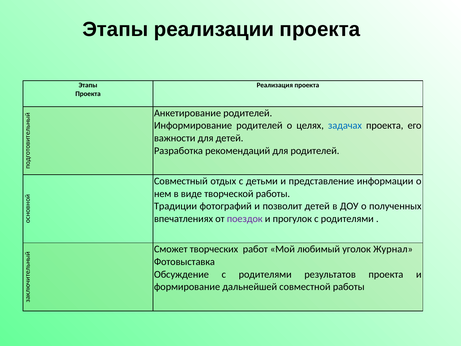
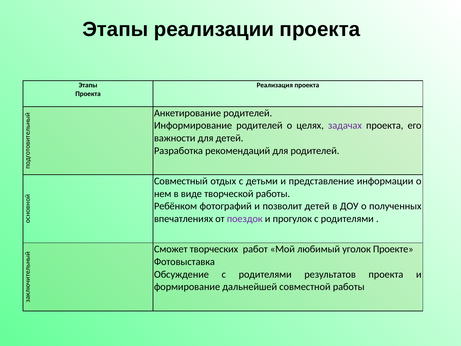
задачах colour: blue -> purple (345, 125)
Традиции: Традиции -> Ребёнком (176, 206)
Журнал: Журнал -> Проекте (393, 249)
